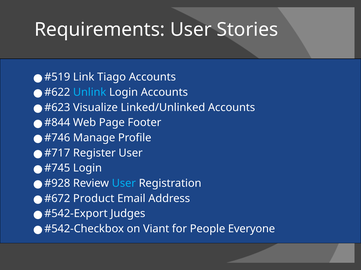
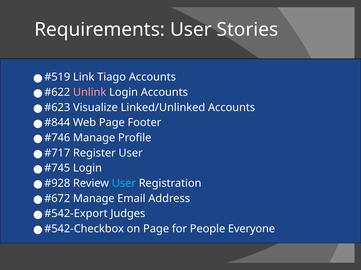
Unlink colour: light blue -> pink (90, 92)
Product: Product -> Manage (94, 199)
on Viant: Viant -> Page (156, 229)
